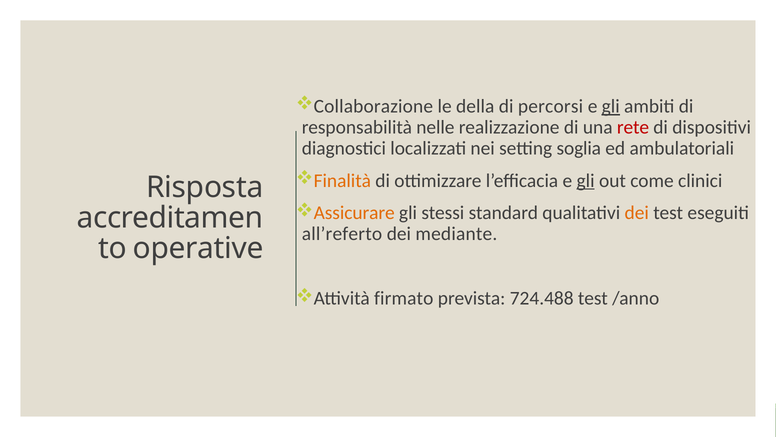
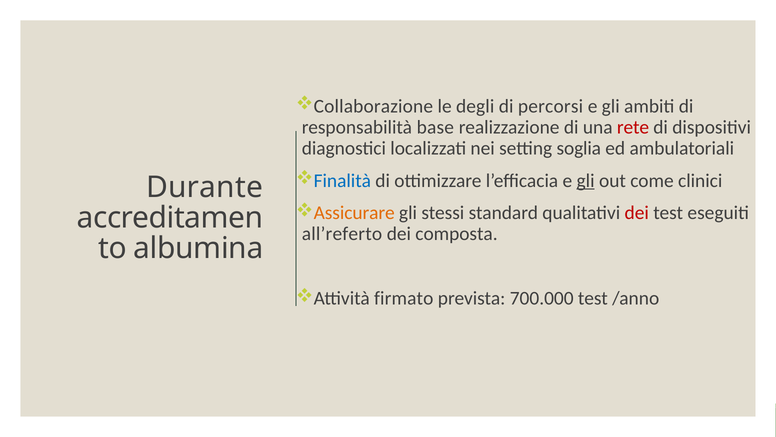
della: della -> degli (475, 106)
gli underline: present -> none (611, 106)
nelle: nelle -> base (435, 127)
Finalità colour: orange -> blue (342, 180)
Risposta: Risposta -> Durante (204, 187)
dei colour: orange -> red (637, 213)
mediante: mediante -> composta (457, 234)
operative: operative -> albumina (198, 248)
724.488: 724.488 -> 700.000 (542, 298)
